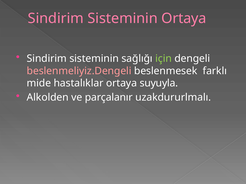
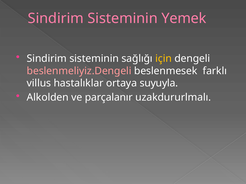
Sisteminin Ortaya: Ortaya -> Yemek (184, 18)
için colour: light green -> yellow (164, 59)
mide: mide -> villus (39, 83)
